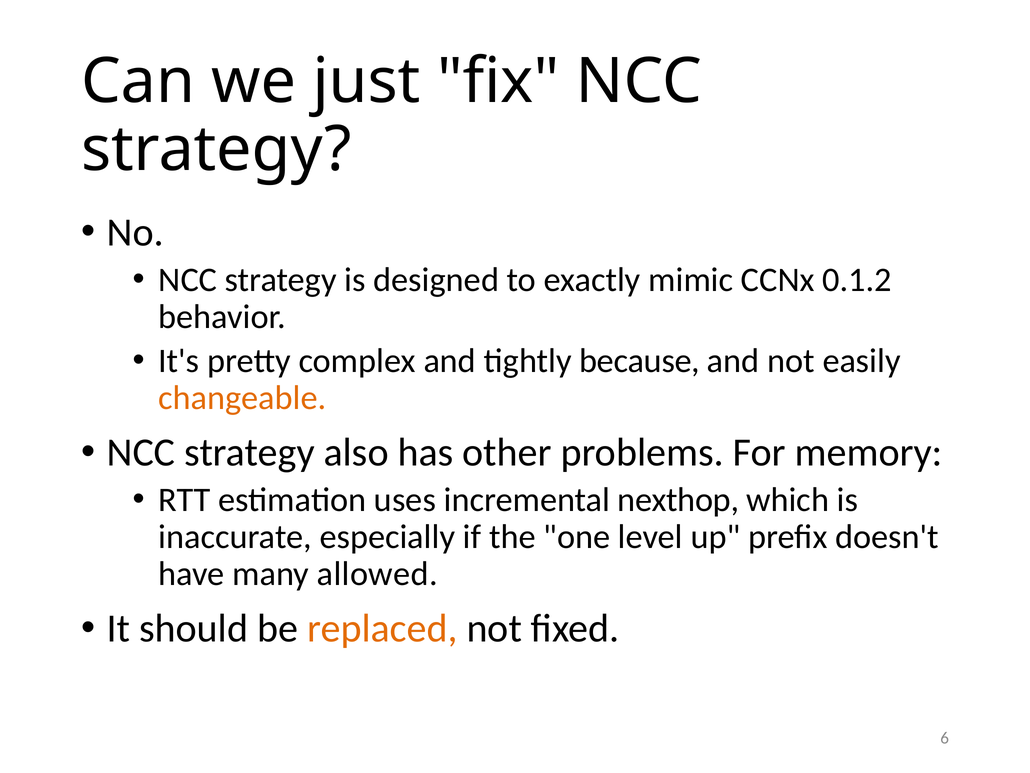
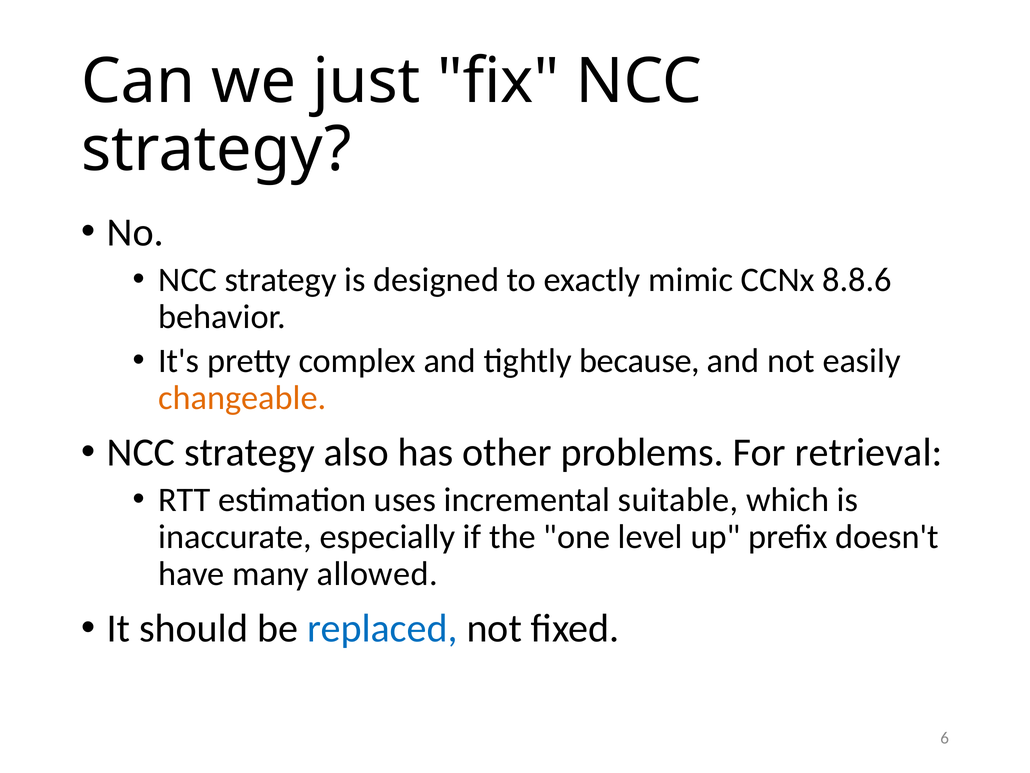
0.1.2: 0.1.2 -> 8.8.6 (857, 280)
memory: memory -> retrieval (869, 452)
nexthop: nexthop -> suitable (678, 500)
replaced colour: orange -> blue (382, 628)
